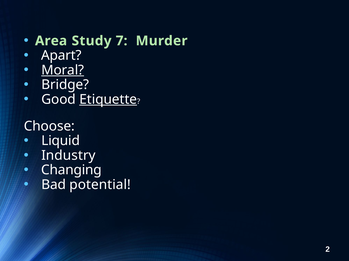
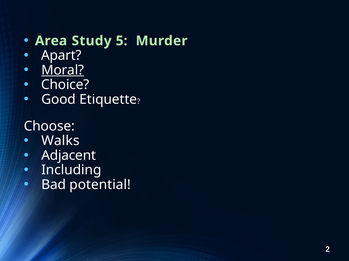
7: 7 -> 5 (122, 41)
Bridge: Bridge -> Choice (65, 85)
Etiquette underline: present -> none (108, 100)
Liquid: Liquid -> Walks (60, 141)
Industry: Industry -> Adjacent (69, 156)
Changing: Changing -> Including (71, 170)
